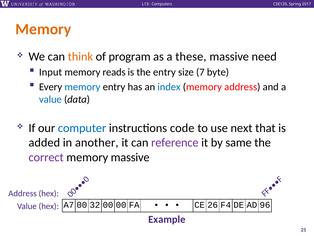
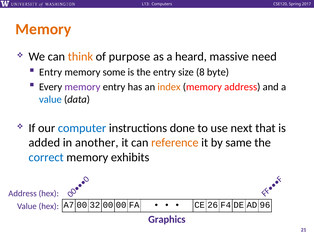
program: program -> purpose (129, 57)
these: these -> heard (191, 57)
Input: Input -> Entry (51, 72)
reads: reads -> some (114, 72)
7: 7 -> 8 (200, 72)
memory colour: blue -> purple (82, 87)
index colour: blue -> orange (169, 87)
code: code -> done (182, 128)
reference colour: purple -> orange (175, 142)
correct colour: purple -> blue (46, 157)
memory massive: massive -> exhibits (130, 157)
Example: Example -> Graphics (167, 219)
